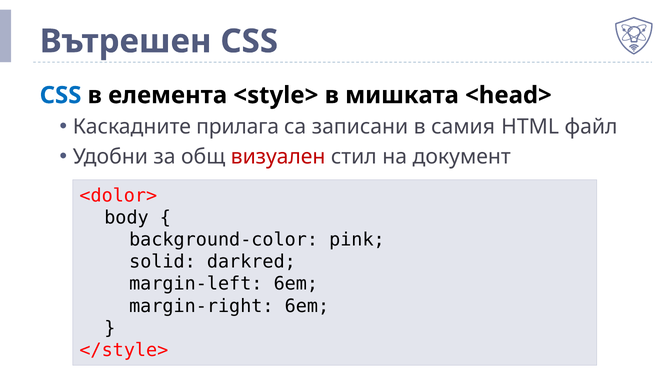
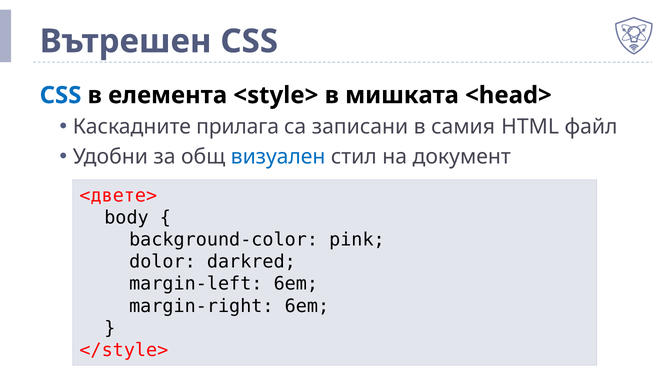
визуален colour: red -> blue (278, 157)
<dolor>: <dolor> -> <двете> (118, 195)
solid: solid -> dolor (162, 262)
